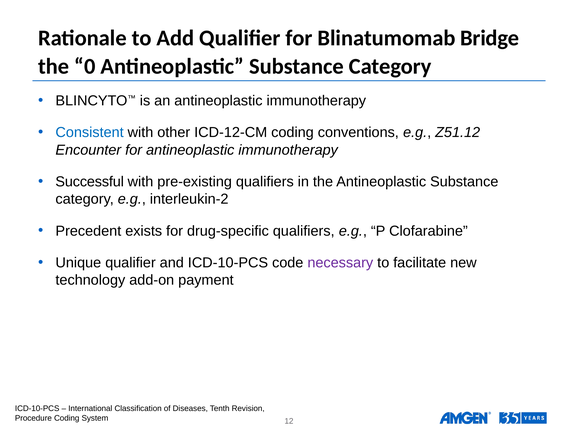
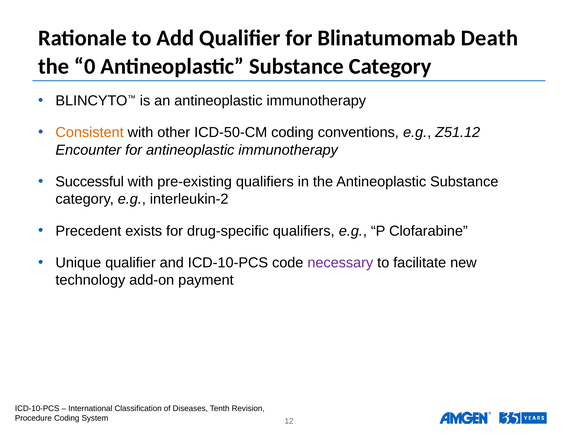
Bridge: Bridge -> Death (490, 38)
Consistent colour: blue -> orange (90, 132)
ICD-12-CM: ICD-12-CM -> ICD-50-CM (231, 132)
